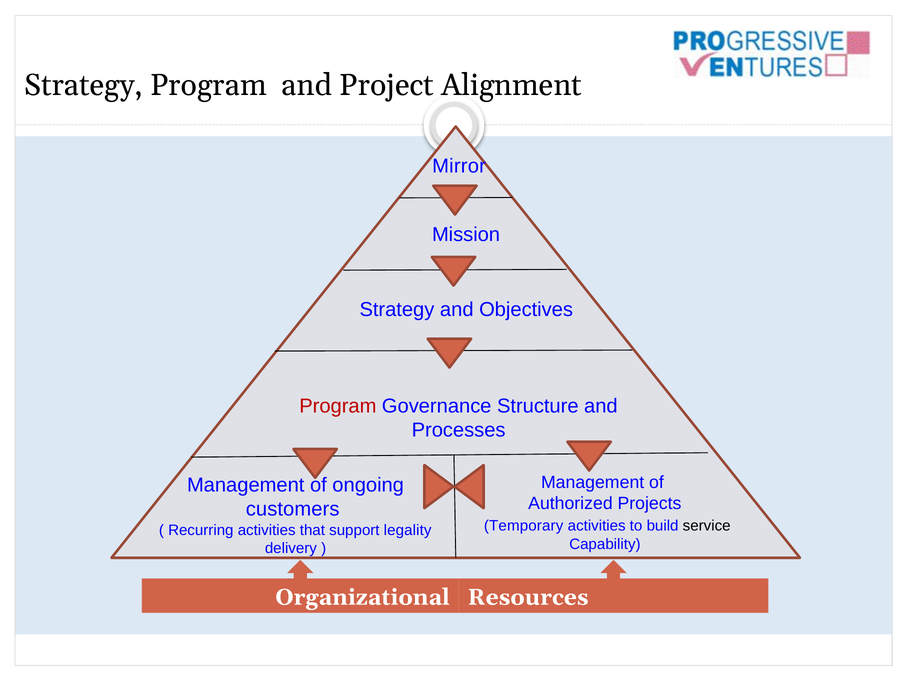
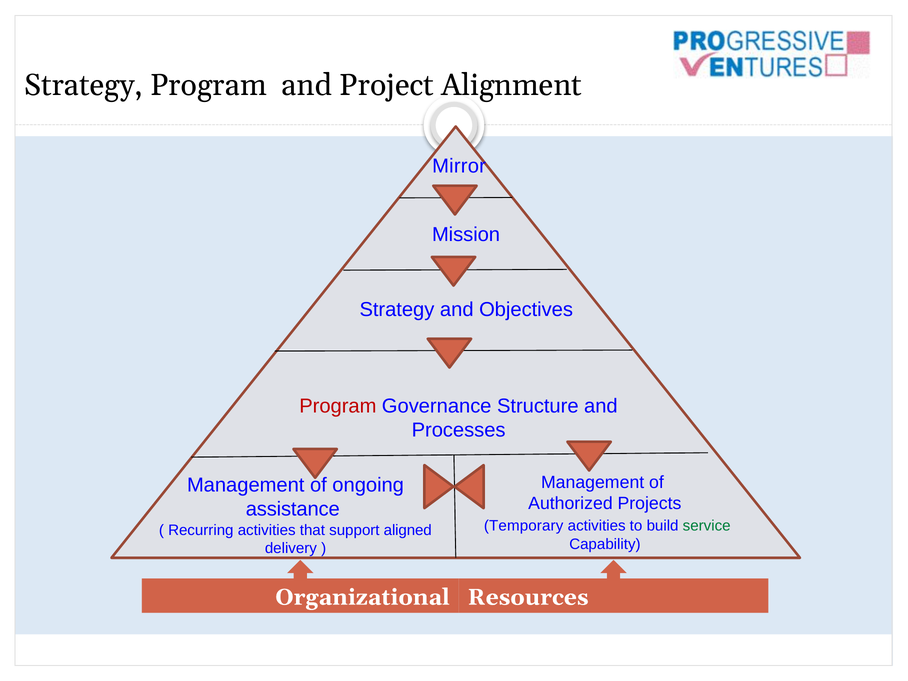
customers: customers -> assistance (293, 509)
service colour: black -> green (707, 526)
legality: legality -> aligned (408, 530)
